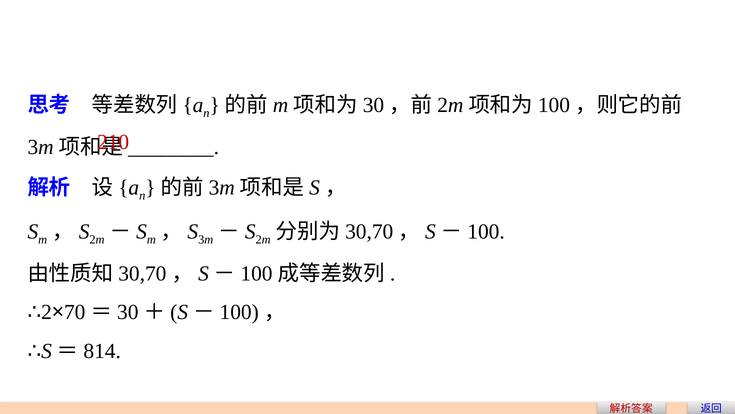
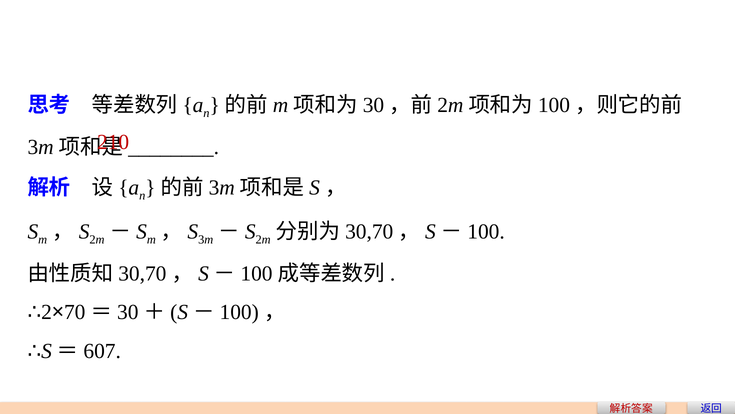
814: 814 -> 607 (102, 351)
